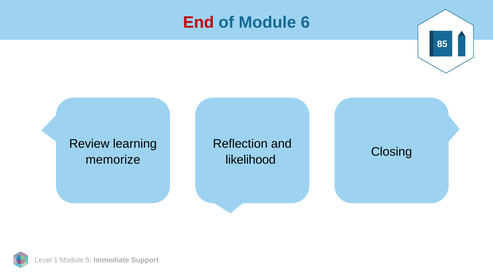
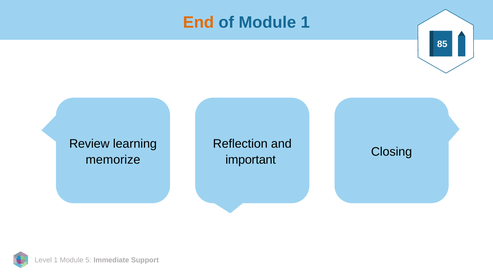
End colour: red -> orange (198, 22)
Module 6: 6 -> 1 (305, 22)
likelihood: likelihood -> important (251, 160)
